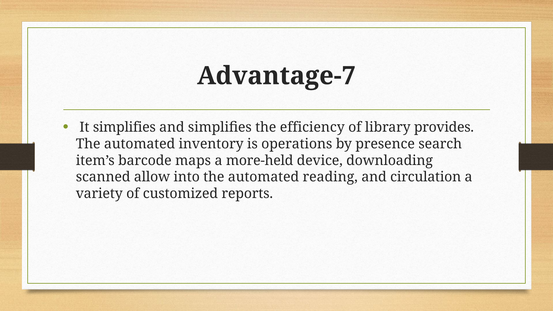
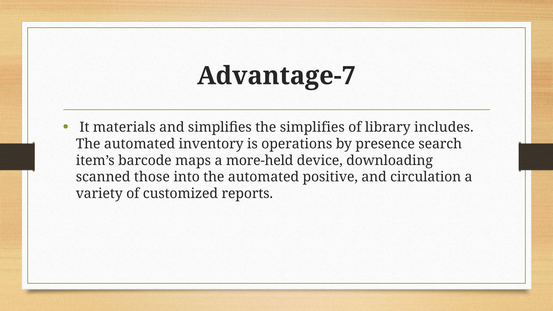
It simplifies: simplifies -> materials (124, 127)
the efficiency: efficiency -> simplifies (312, 127)
provides: provides -> includes (444, 127)
allow: allow -> those (152, 177)
reading: reading -> positive (330, 177)
